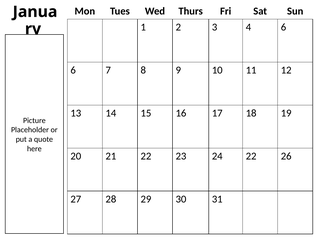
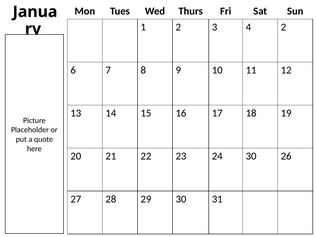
4 6: 6 -> 2 (283, 27)
24 22: 22 -> 30 (251, 156)
